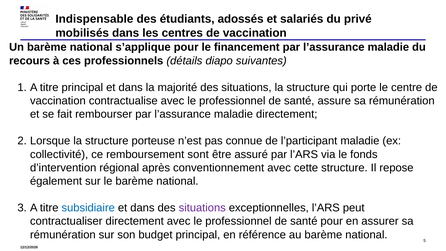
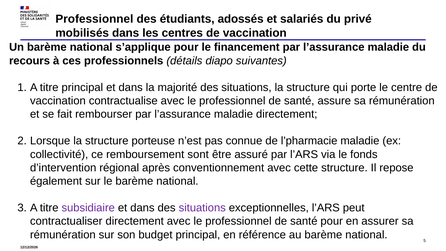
Indispensable: Indispensable -> Professionnel (94, 19)
l’participant: l’participant -> l’pharmacie (309, 141)
subsidiaire colour: blue -> purple (88, 208)
